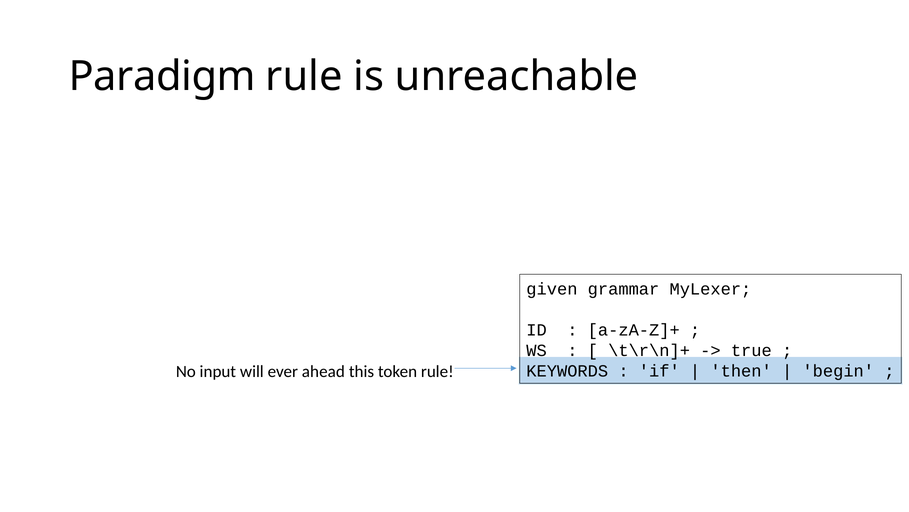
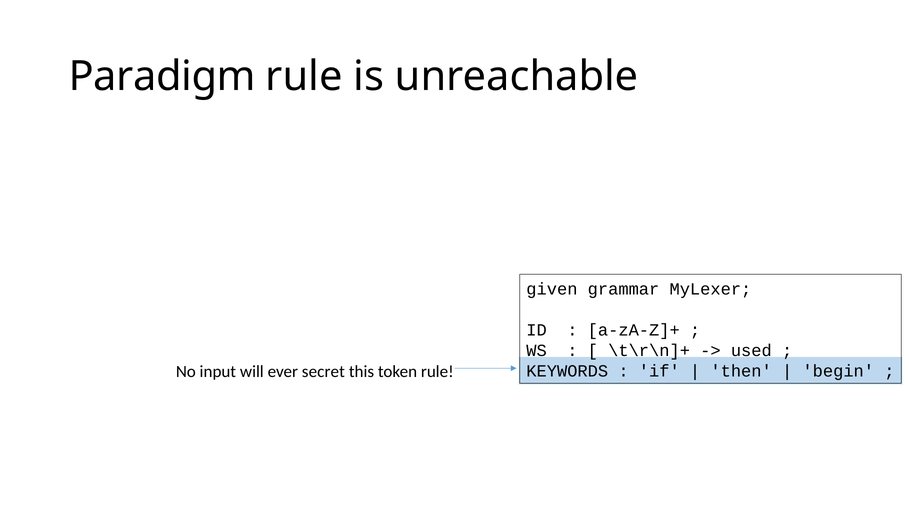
true: true -> used (751, 350)
ahead: ahead -> secret (323, 371)
